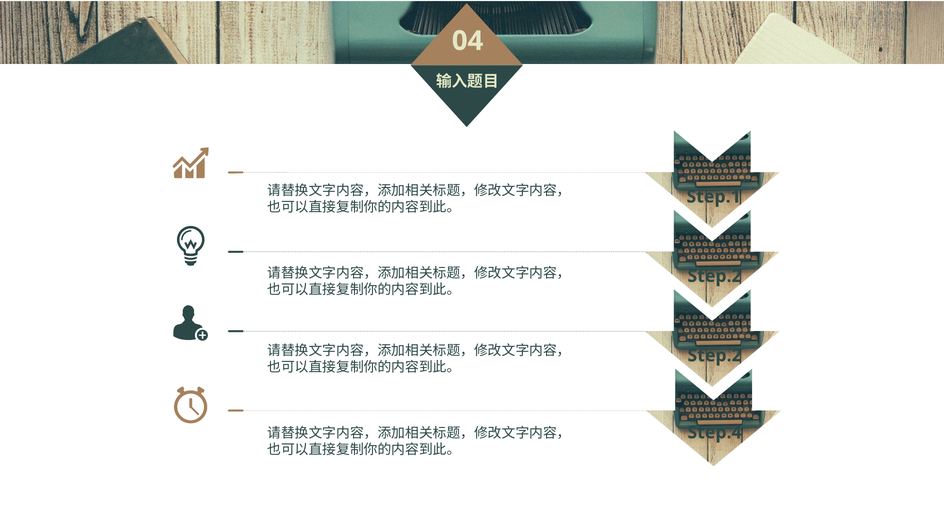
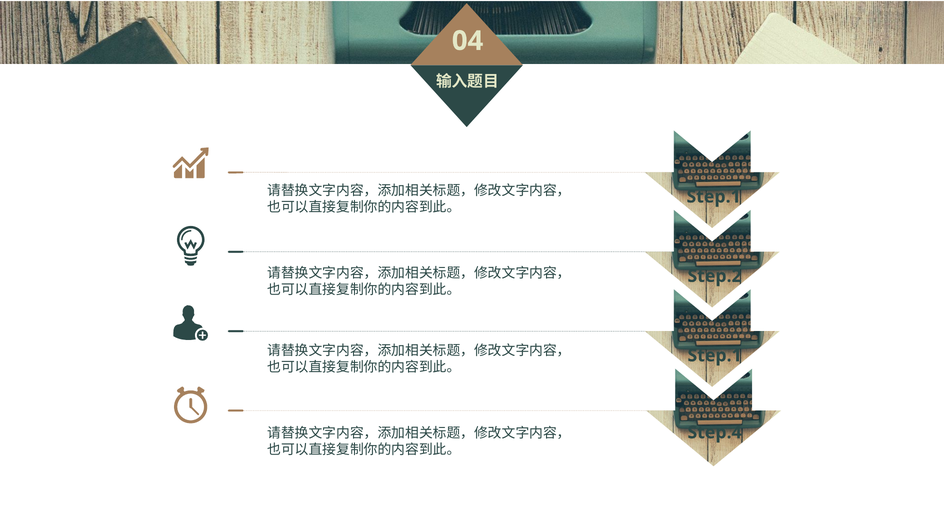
Step.2: Step.2 -> Step.1 (715, 355)
